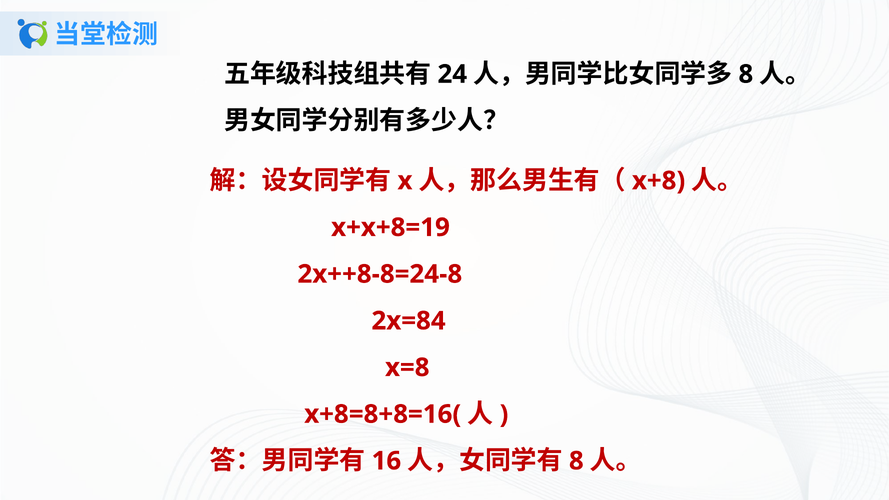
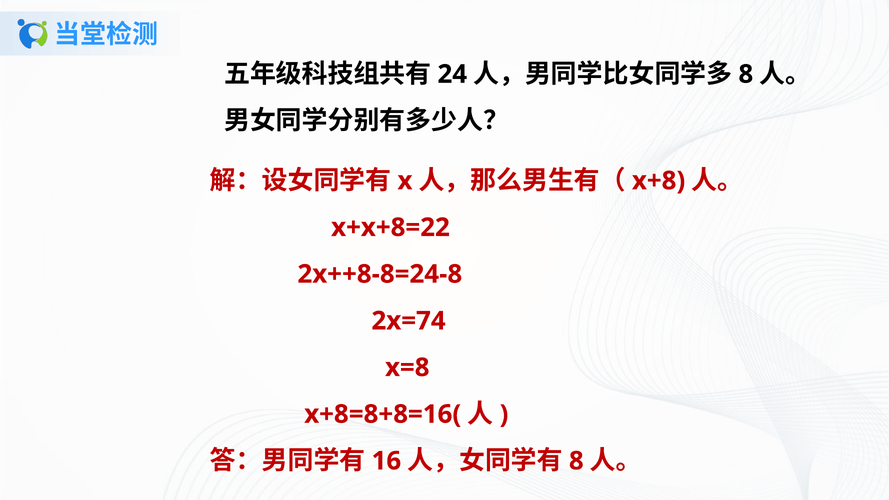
x+x+8=19: x+x+8=19 -> x+x+8=22 (390, 227)
2x=84: 2x=84 -> 2x=74 (409, 321)
